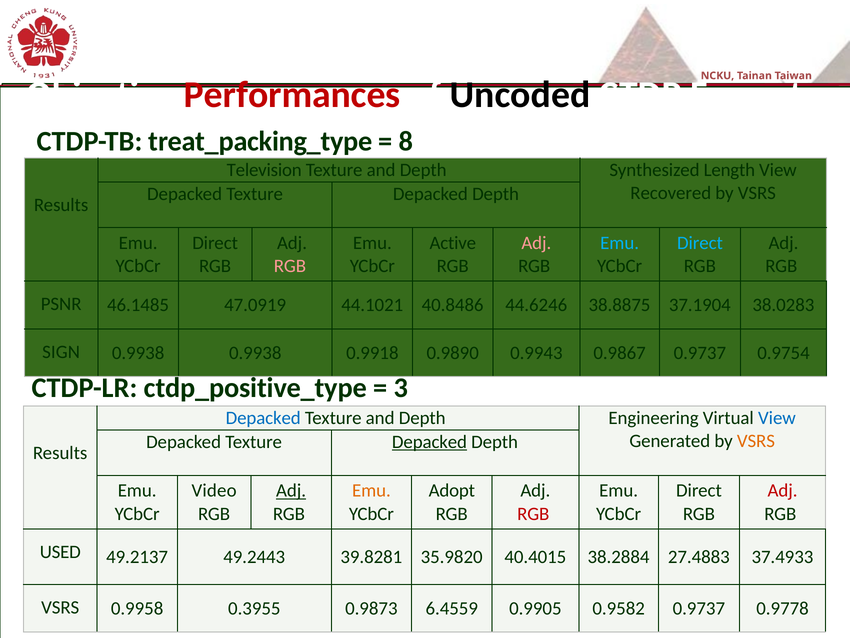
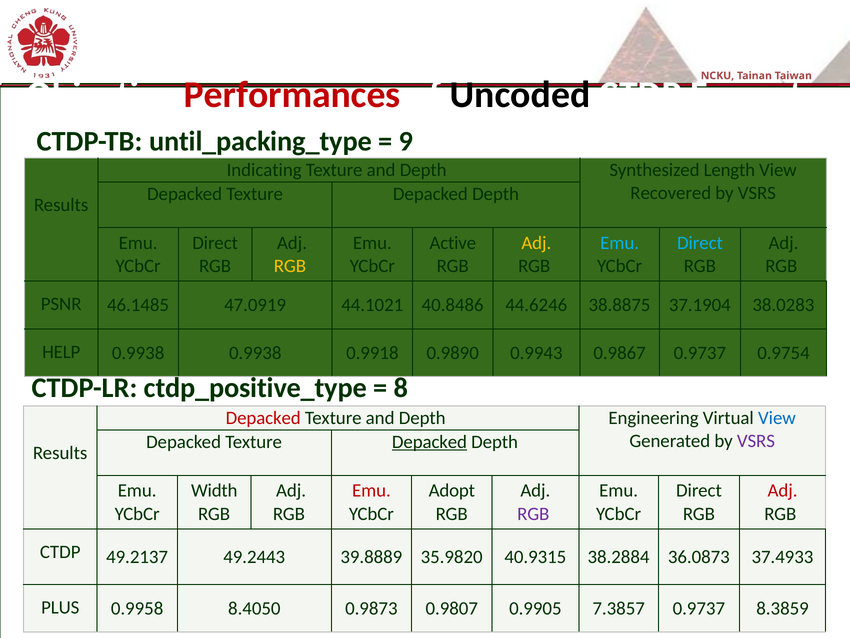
treat_packing_type: treat_packing_type -> until_packing_type (260, 141)
8: 8 -> 9 (406, 141)
Television: Television -> Indicating (264, 170)
Adj colour: pink -> yellow (536, 243)
RGB colour: pink -> yellow (290, 266)
SIGN: SIGN -> HELP (61, 352)
3: 3 -> 8 (401, 388)
Depacked colour: blue -> red (263, 418)
VSRS colour: orange -> purple (756, 441)
Video: Video -> Width (214, 490)
Adj underline: present -> none (291, 490)
Emu colour: orange -> red (371, 490)
RGB colour: red -> purple (533, 513)
USED: USED -> CTDP (60, 552)
39.8281: 39.8281 -> 39.8889 (371, 556)
40.4015: 40.4015 -> 40.9315 (535, 556)
27.4883: 27.4883 -> 36.0873 (699, 556)
VSRS: VSRS -> PLUS (60, 607)
0.3955: 0.3955 -> 8.4050 (254, 608)
6.4559: 6.4559 -> 0.9807 (452, 608)
0.9582: 0.9582 -> 7.3857 (619, 608)
0.9778: 0.9778 -> 8.3859 (783, 608)
